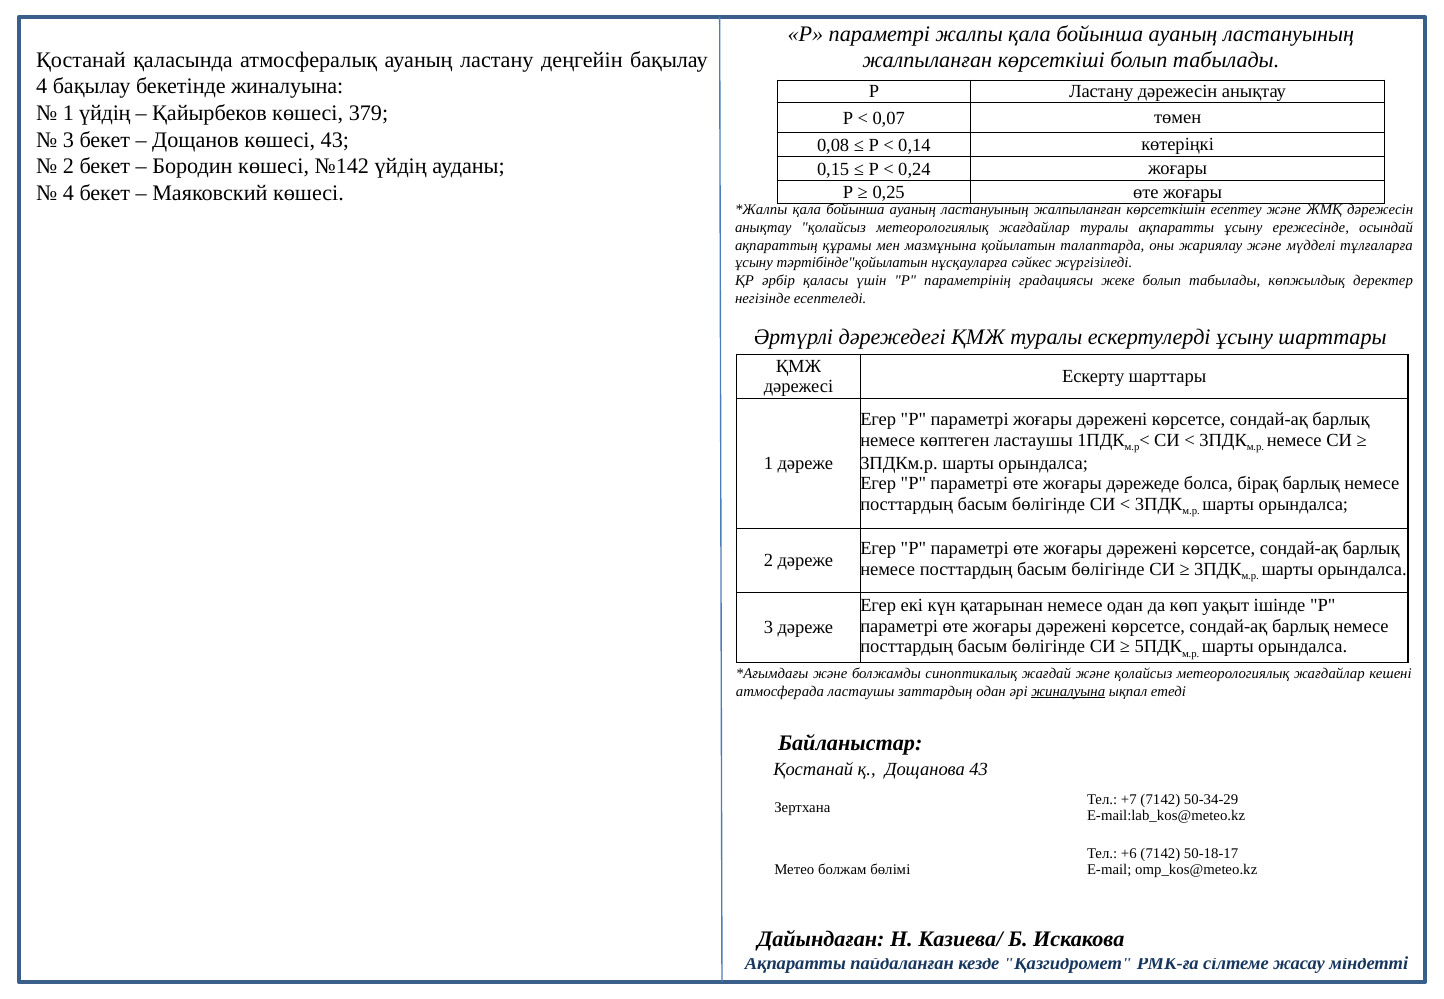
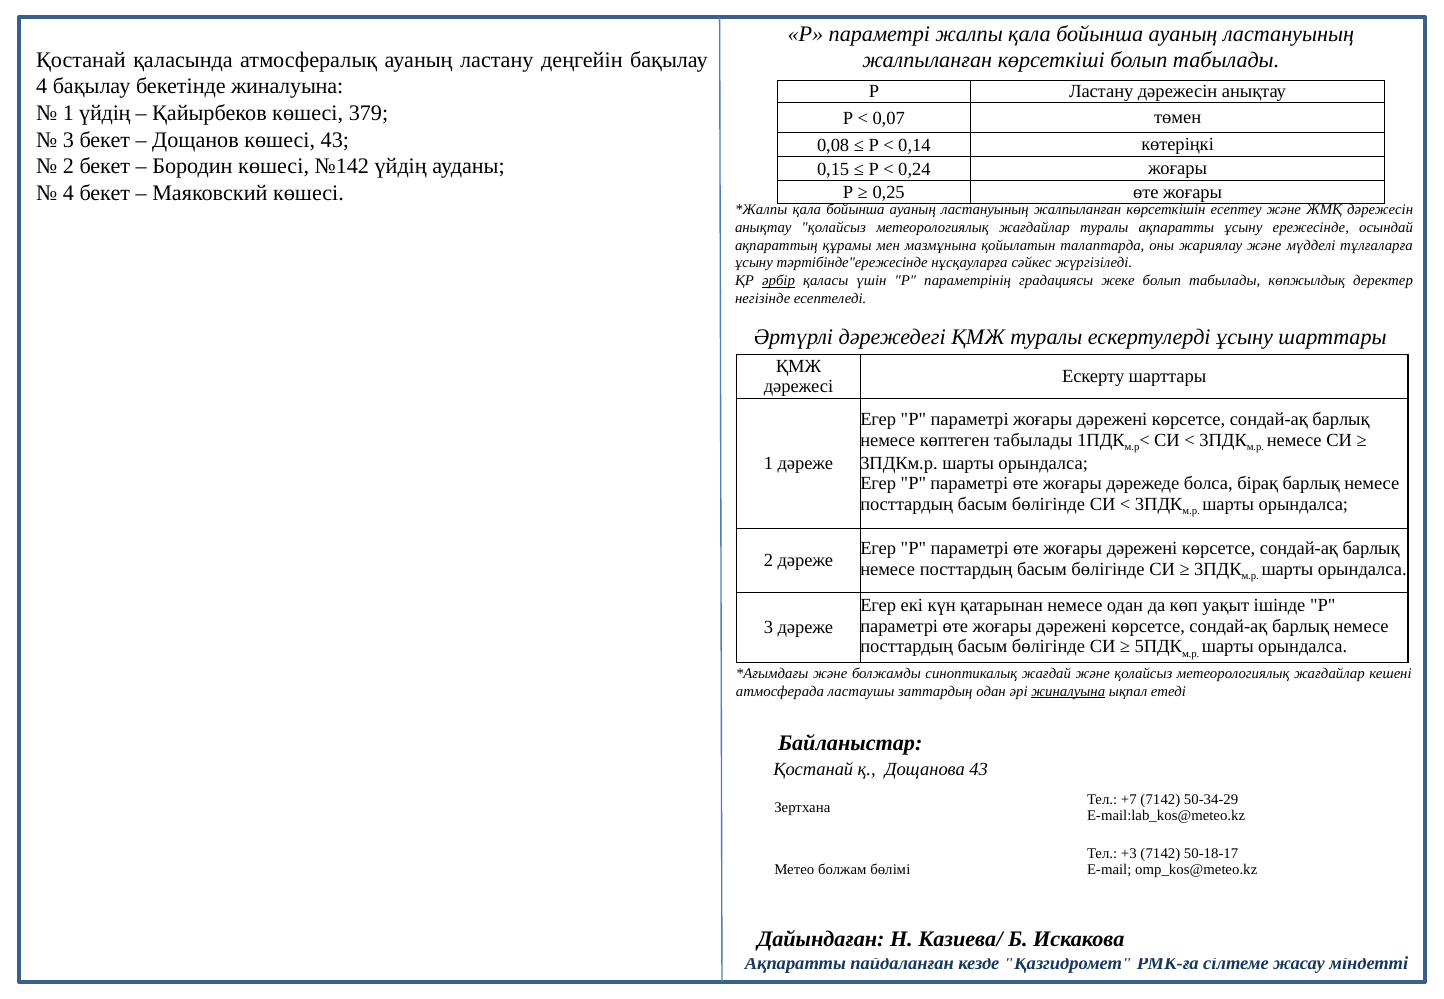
тәртібінде"қойылатын: тәртібінде"қойылатын -> тәртібінде"ережесінде (852, 263)
әрбір underline: none -> present (779, 281)
көптеген ластаушы: ластаушы -> табылады (1033, 440)
+6: +6 -> +3 (1129, 854)
